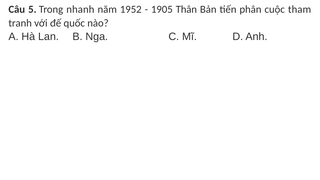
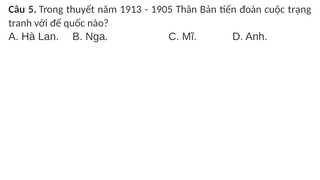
nhanh: nhanh -> thuyết (80, 9)
1952: 1952 -> 1913 (131, 9)
phân: phân -> đoàn (251, 9)
tham: tham -> trạng (300, 9)
